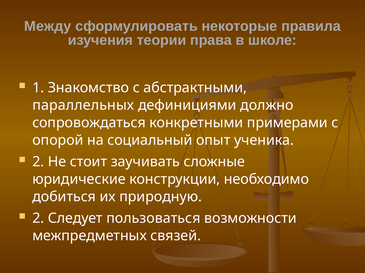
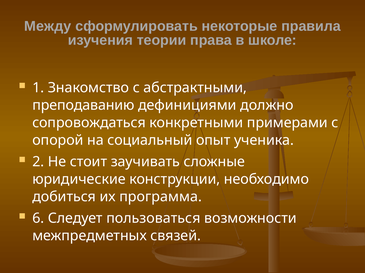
параллельных: параллельных -> преподаванию (83, 105)
природную: природную -> программа (161, 197)
2: 2 -> 6 (38, 219)
